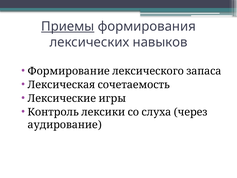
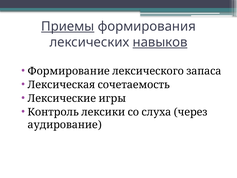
навыков underline: none -> present (160, 42)
